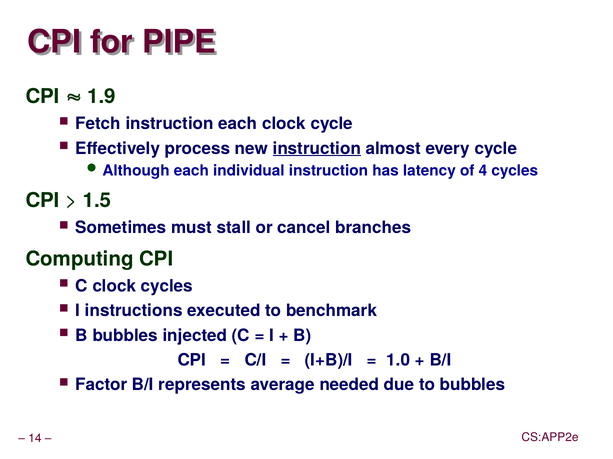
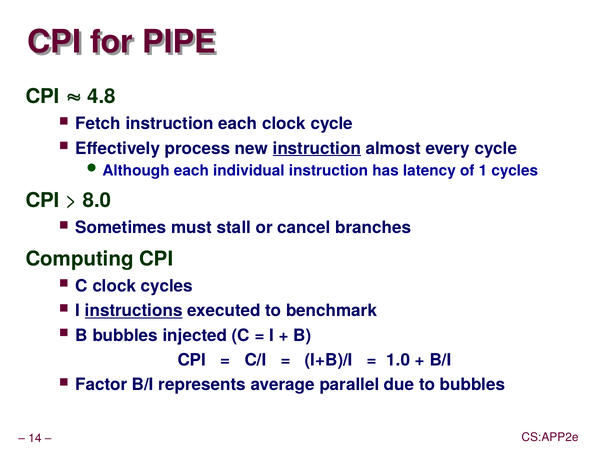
1.9: 1.9 -> 4.8 (101, 97)
4: 4 -> 1 (483, 171)
1.5: 1.5 -> 8.0 (97, 201)
instructions underline: none -> present (134, 311)
needed: needed -> parallel (349, 385)
